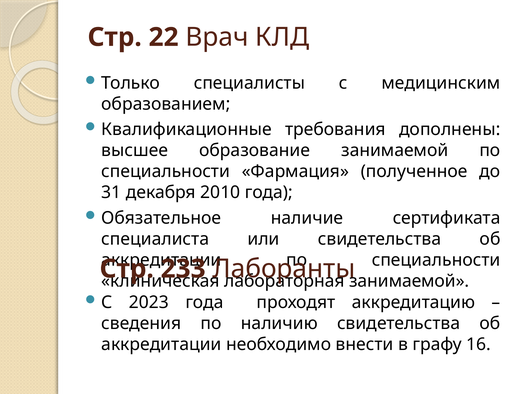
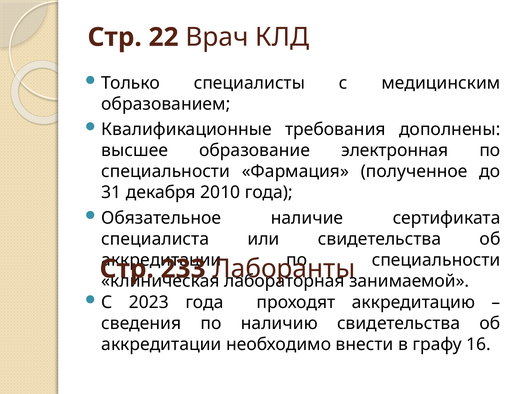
образование занимаемой: занимаемой -> электронная (395, 150)
